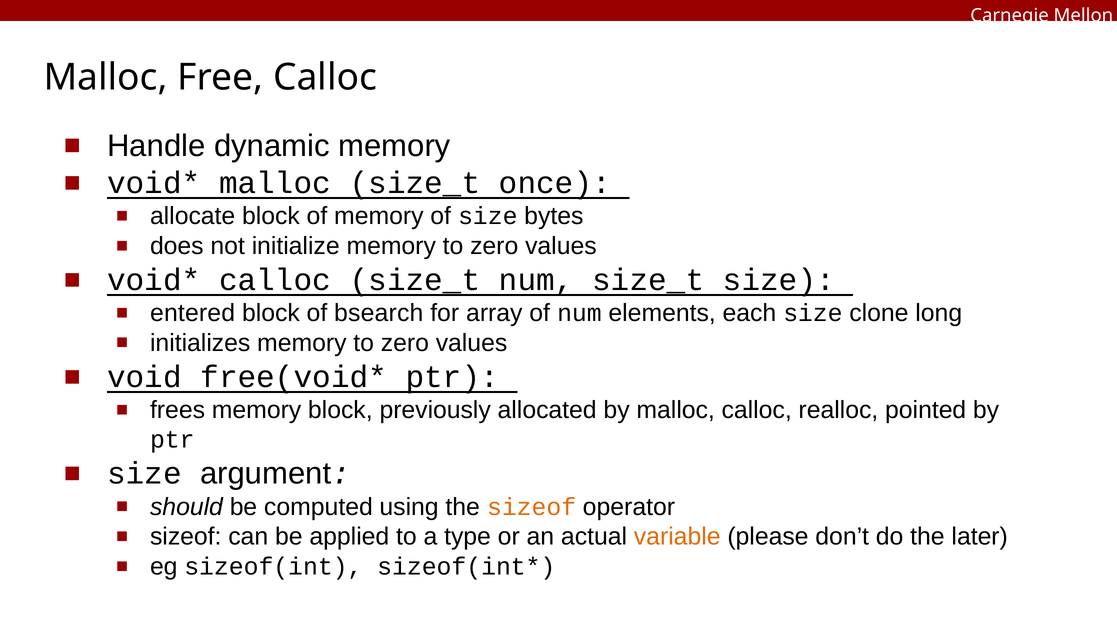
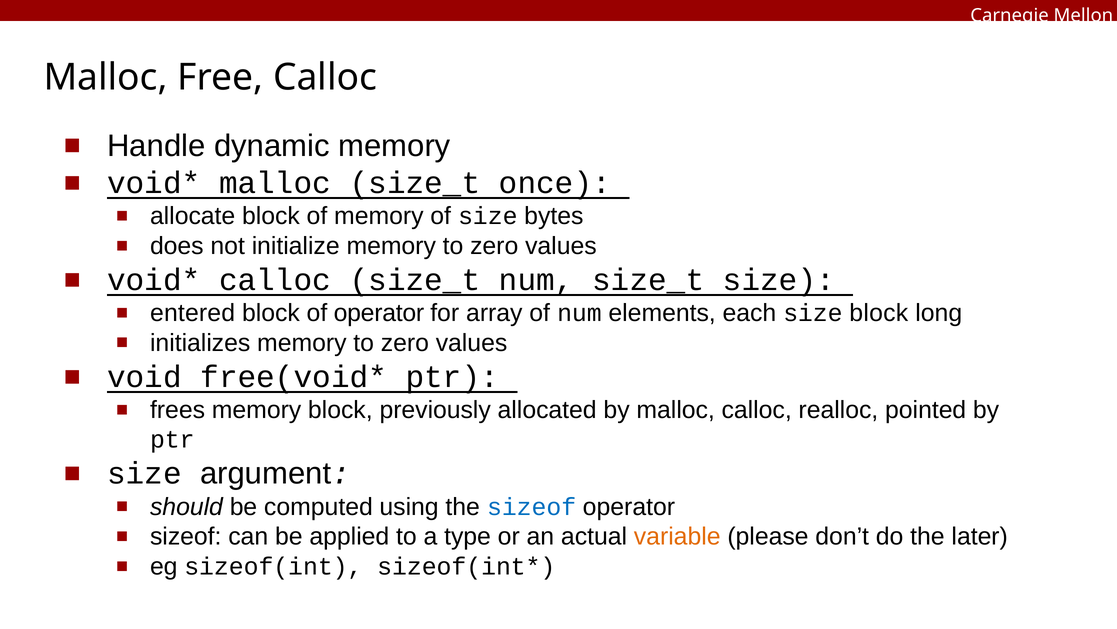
of bsearch: bsearch -> operator (379, 313)
size clone: clone -> block (879, 313)
sizeof colour: orange -> blue (532, 506)
